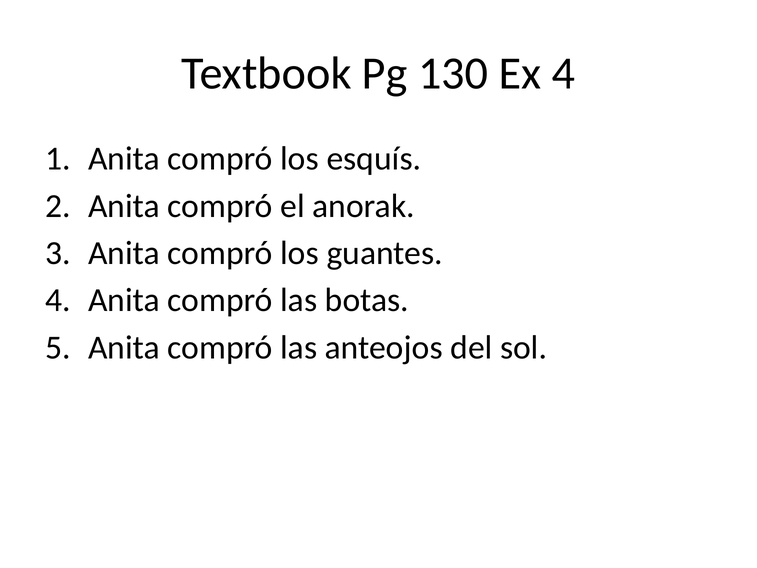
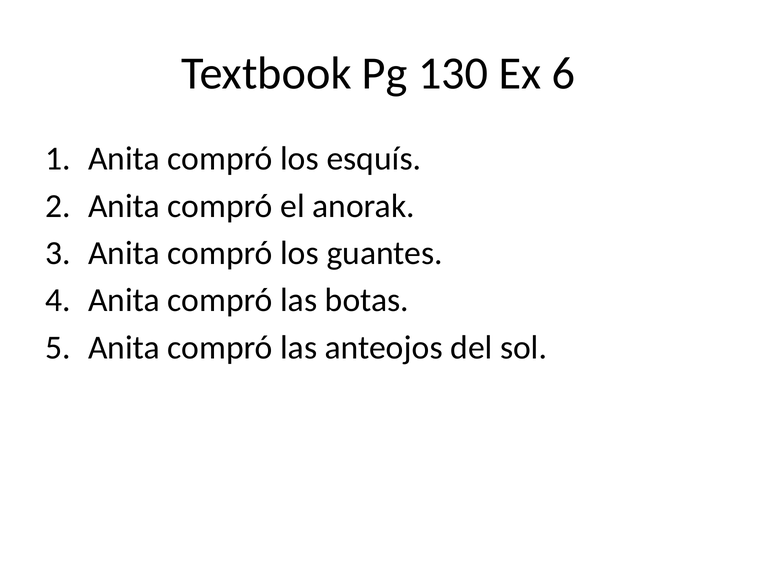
Ex 4: 4 -> 6 (564, 73)
